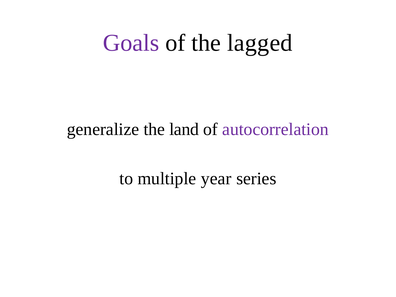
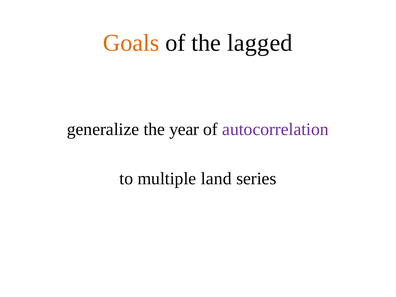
Goals colour: purple -> orange (131, 43)
land: land -> year (184, 129)
year: year -> land (216, 179)
